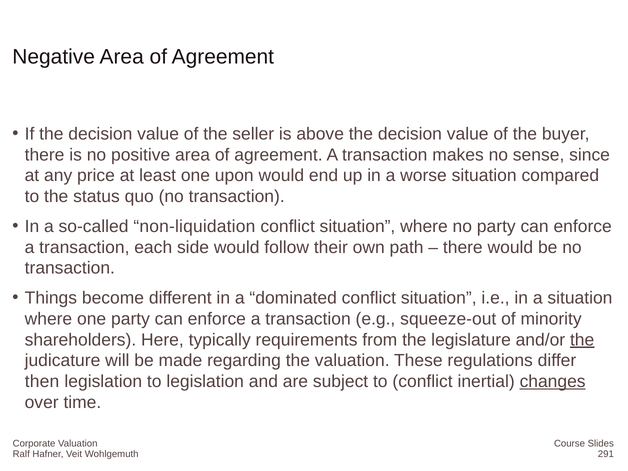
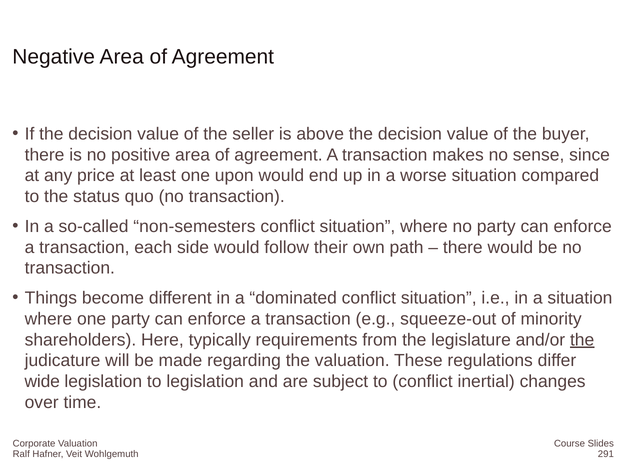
non-liquidation: non-liquidation -> non-semesters (194, 226)
then: then -> wide (42, 382)
changes underline: present -> none (553, 382)
